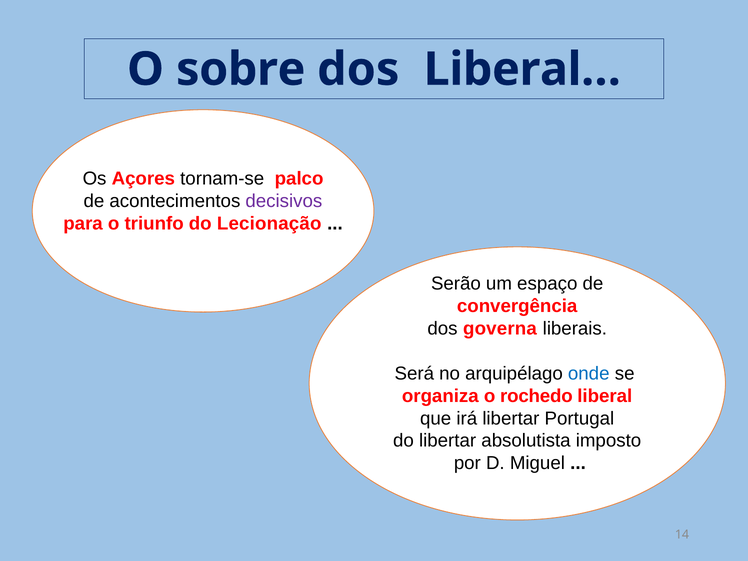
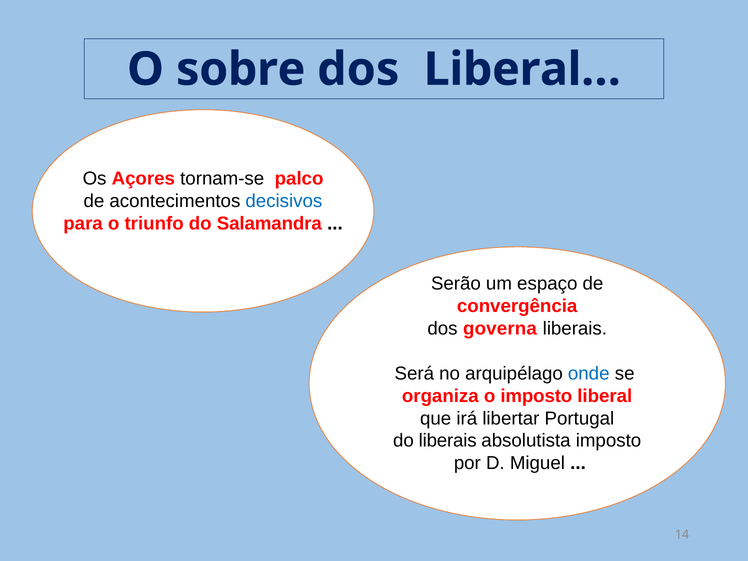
decisivos colour: purple -> blue (284, 201)
Lecionação: Lecionação -> Salamandra (269, 223)
o rochedo: rochedo -> imposto (536, 396)
do libertar: libertar -> liberais (448, 441)
